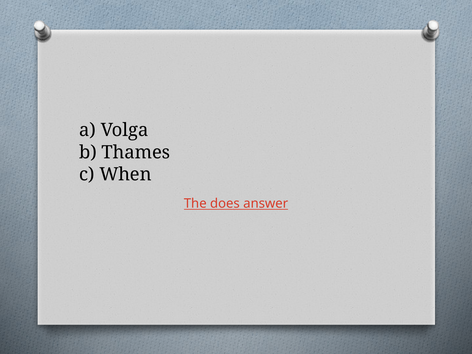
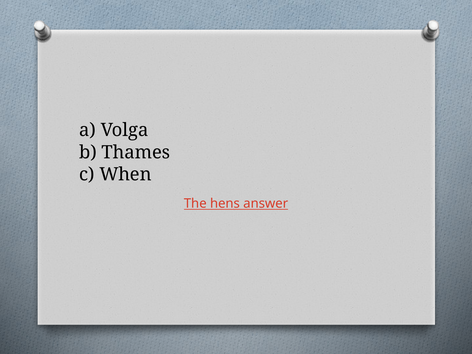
does: does -> hens (225, 203)
